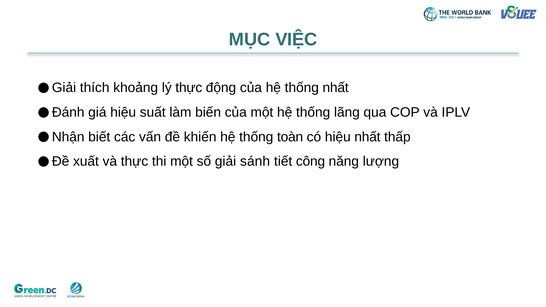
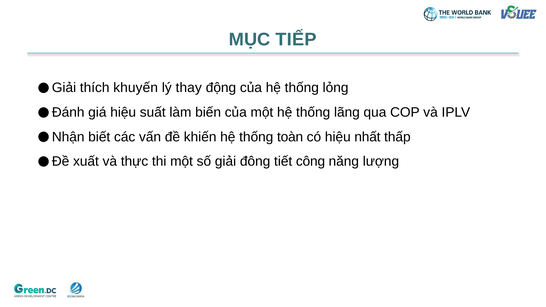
VIỆC: VIỆC -> TIẾP (296, 40)
khoảng: khoảng -> khuyến (136, 88)
lý thực: thực -> thay (189, 88)
thống nhất: nhất -> lỏng (336, 88)
sánh: sánh -> đông (255, 162)
